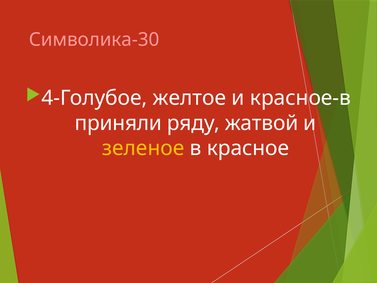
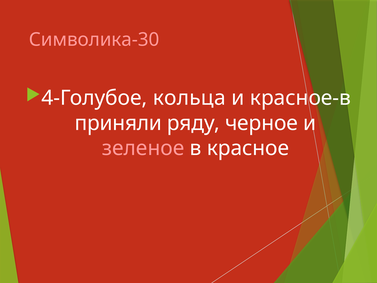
желтое: желтое -> кольца (189, 98)
жатвой: жатвой -> черное (261, 123)
зеленое colour: yellow -> pink (143, 148)
